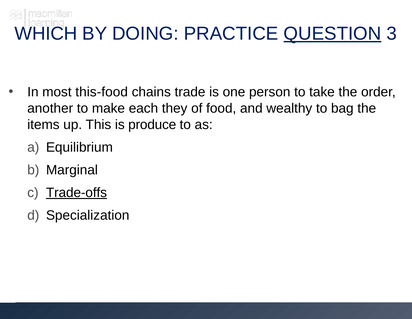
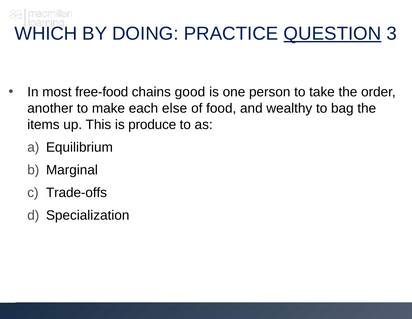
this-food: this-food -> free-food (102, 92)
trade: trade -> good (190, 92)
they: they -> else (175, 108)
Trade-offs underline: present -> none (76, 192)
